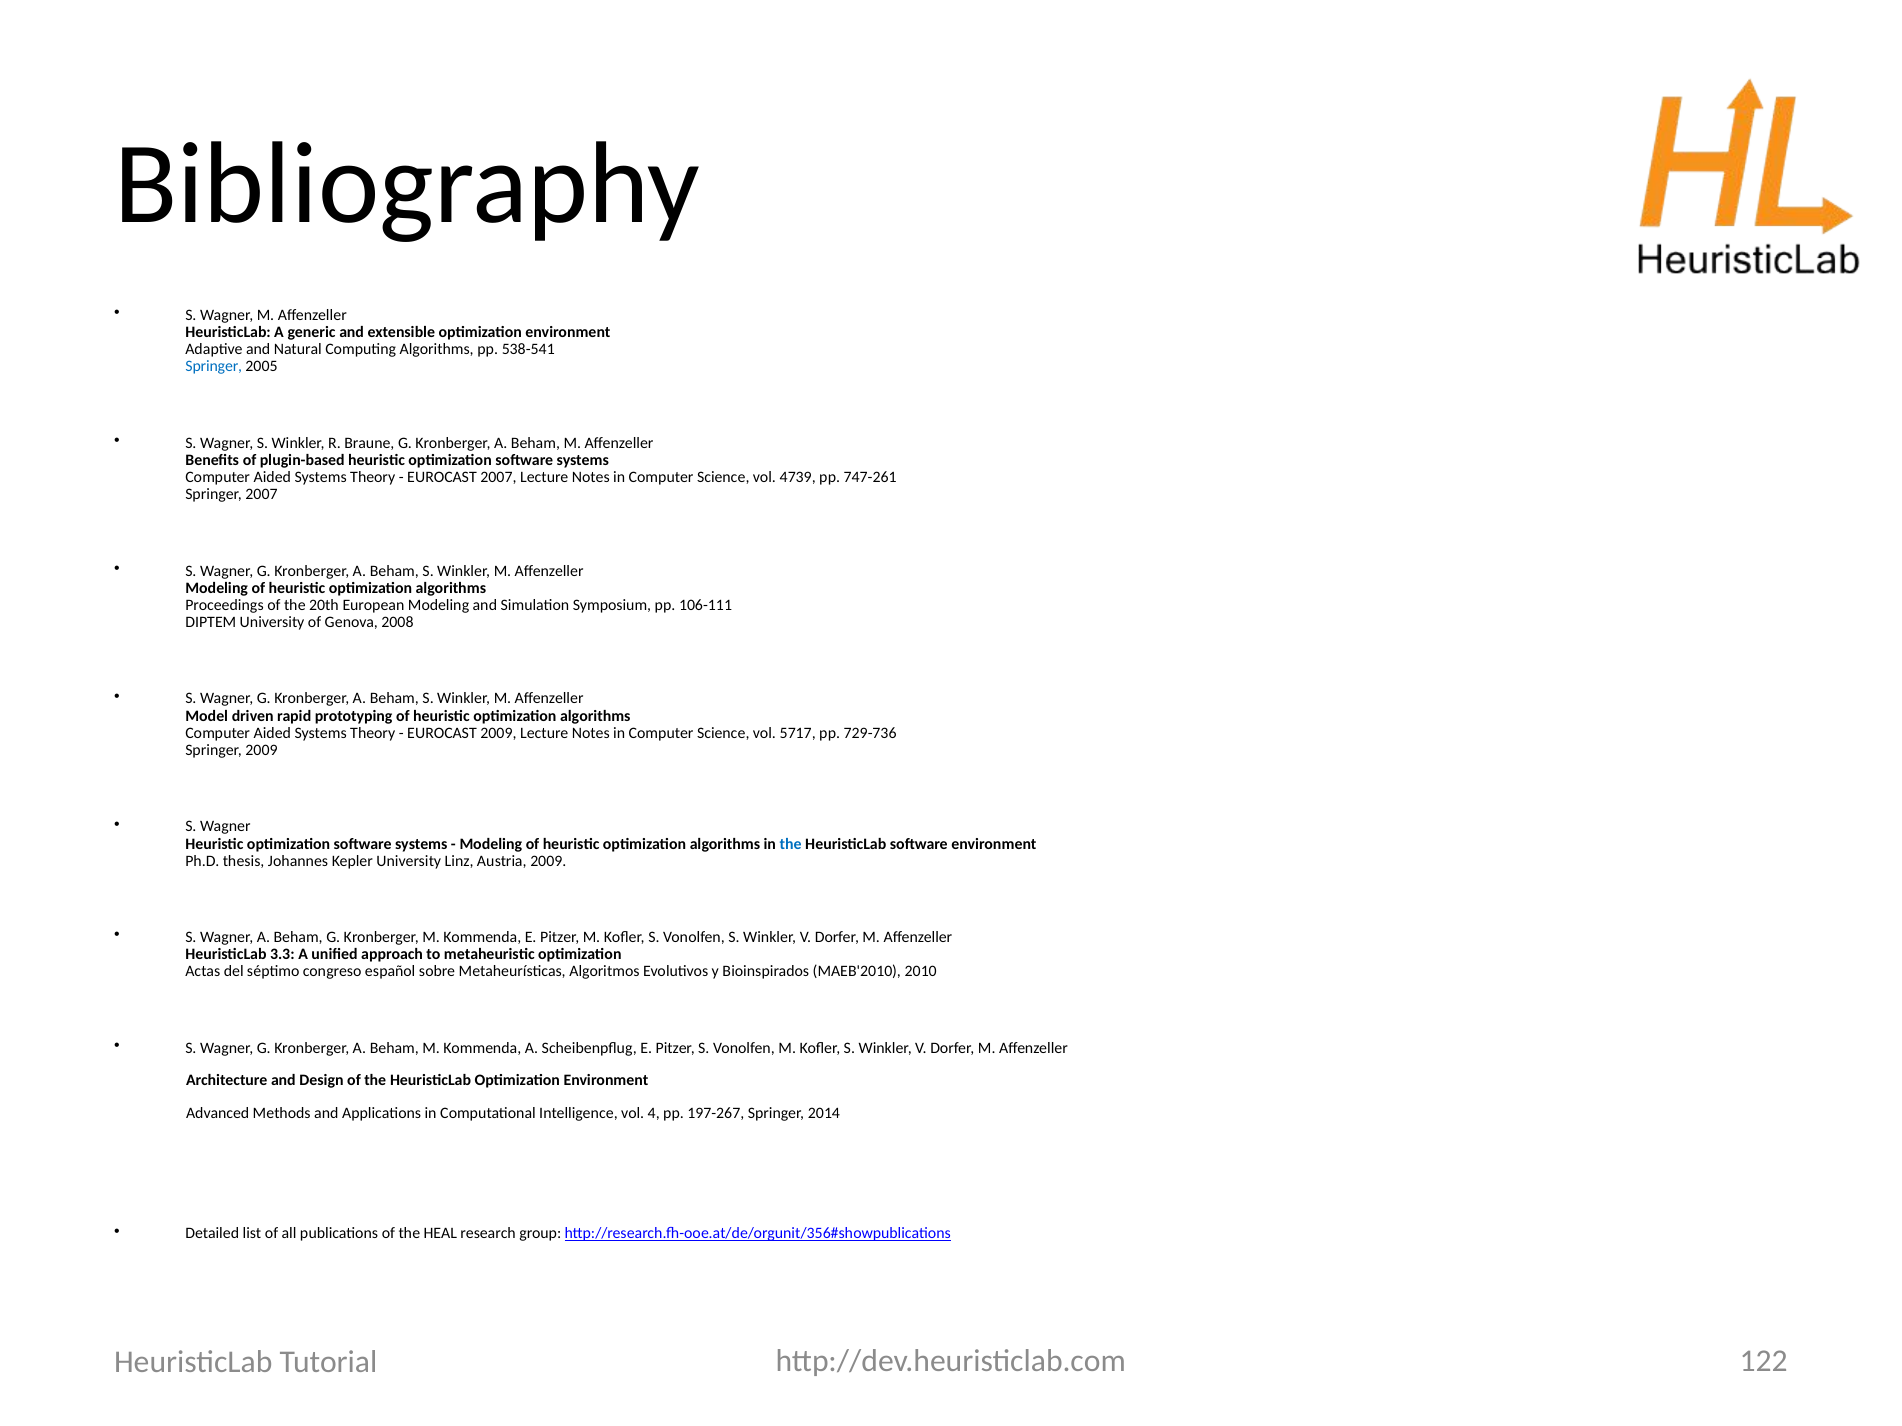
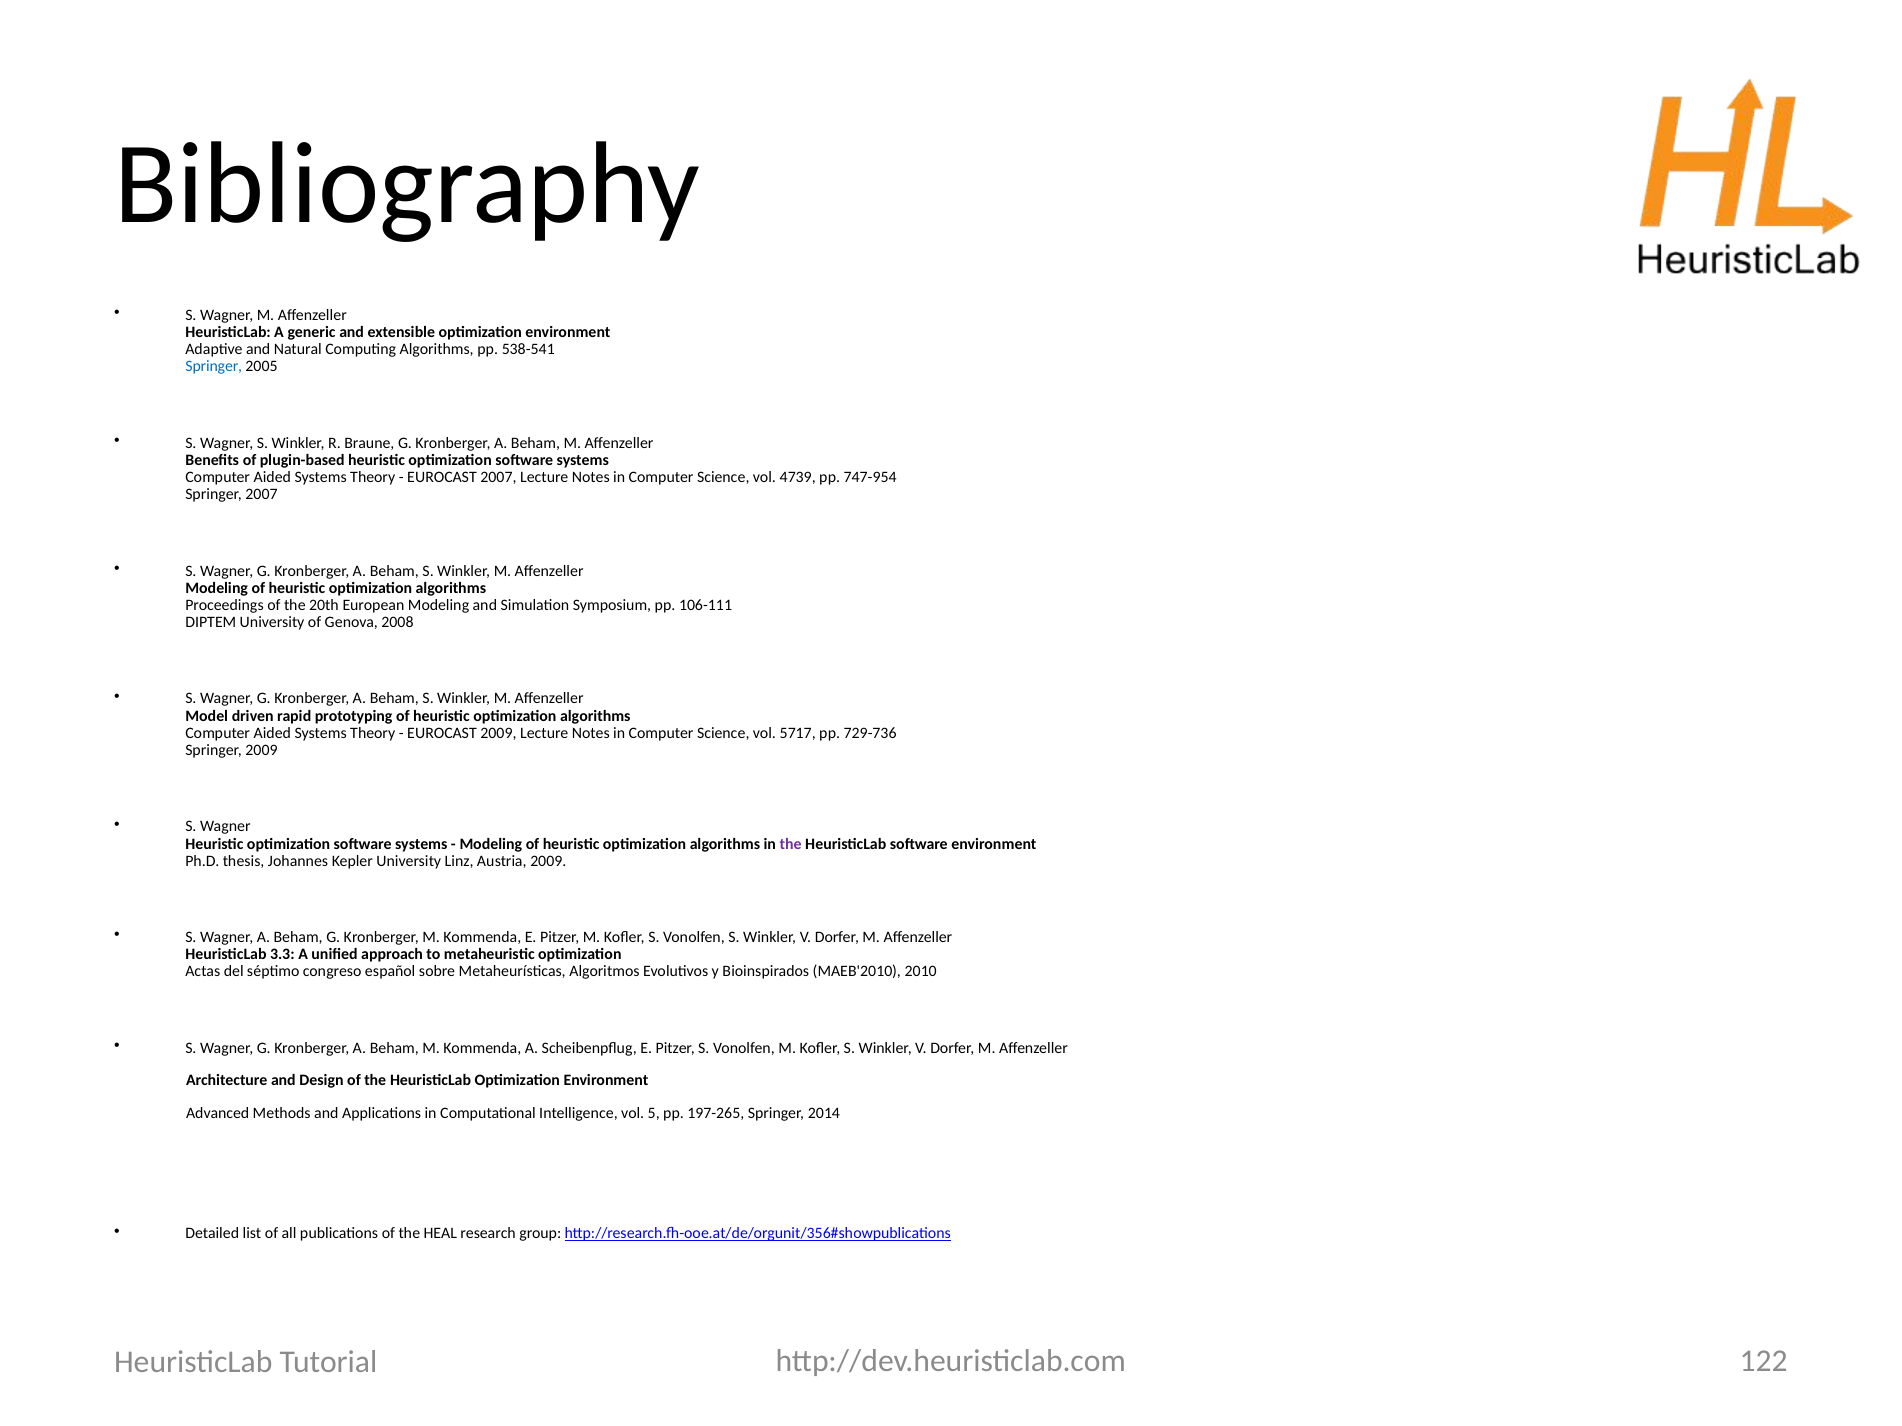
747-261: 747-261 -> 747-954 (870, 477)
the colour: blue -> purple (791, 844)
4: 4 -> 5 (654, 1113)
197-267: 197-267 -> 197-265 (716, 1113)
